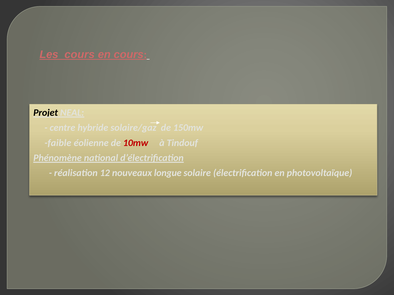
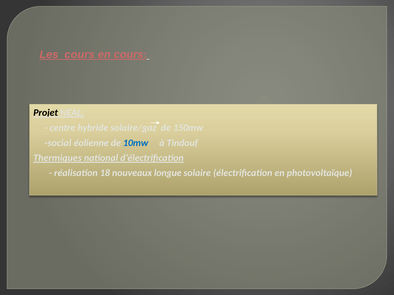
faible: faible -> social (58, 143)
10mw colour: red -> blue (136, 143)
Phénomène: Phénomène -> Thermiques (58, 158)
12: 12 -> 18 (105, 173)
